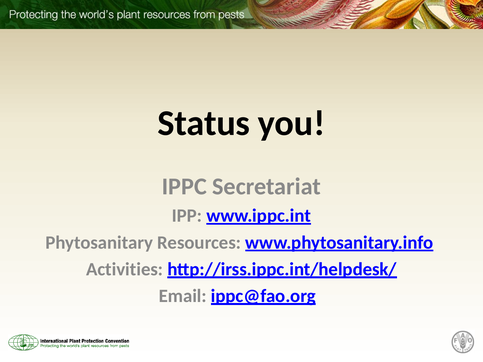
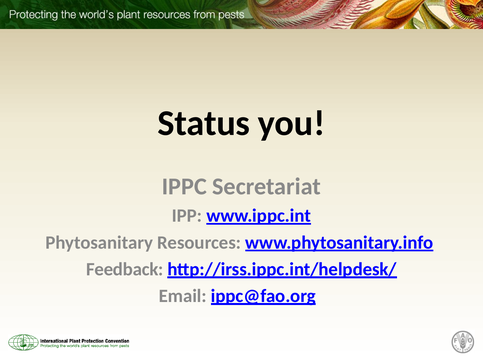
Activities: Activities -> Feedback (125, 269)
